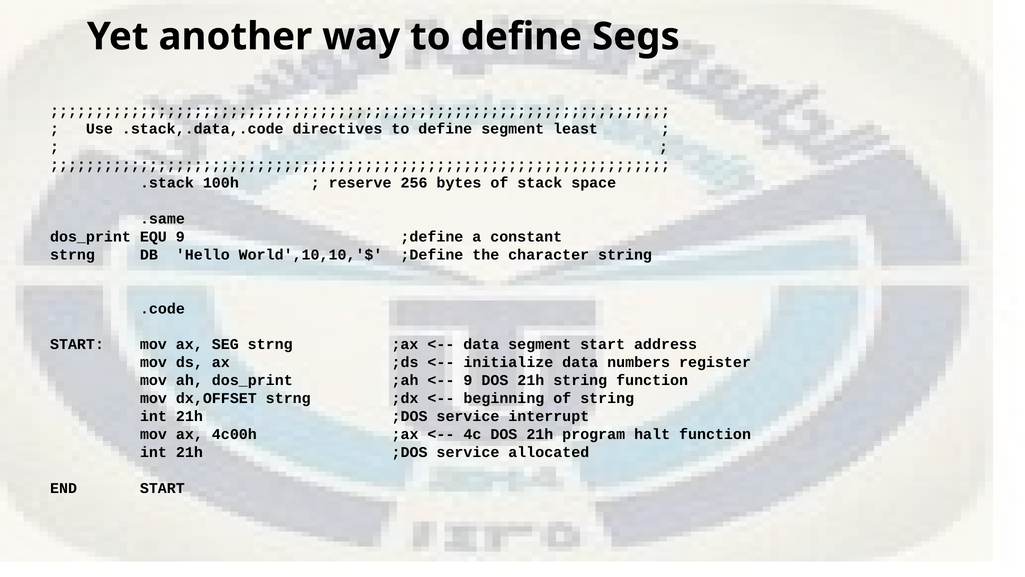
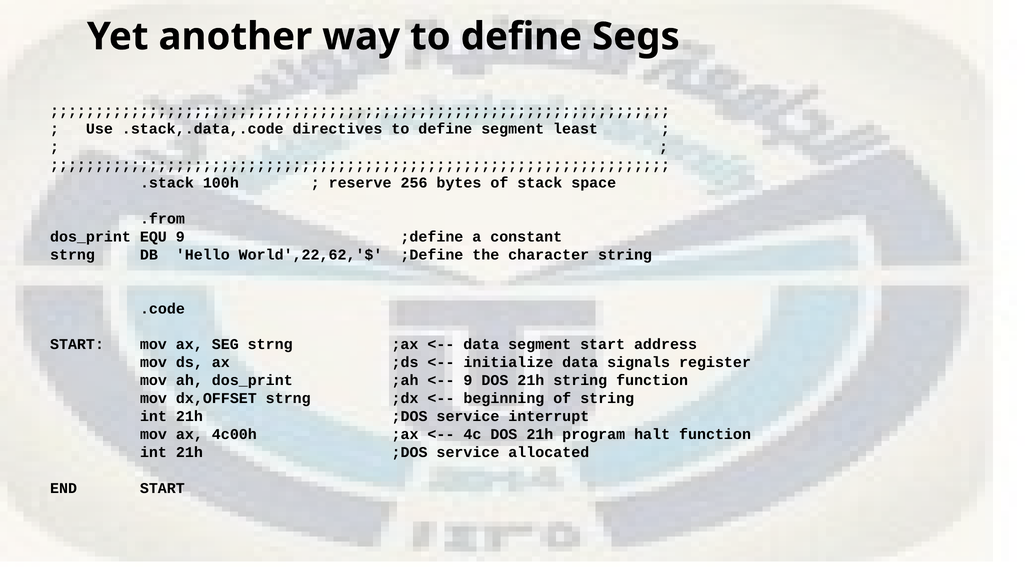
.same: .same -> .from (162, 219)
World',10,10,'$: World',10,10,'$ -> World',22,62,'$ (311, 255)
numbers: numbers -> signals (639, 362)
